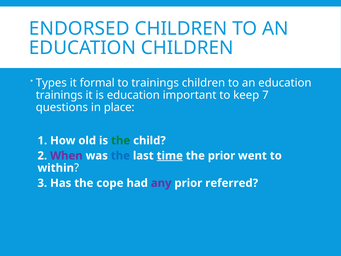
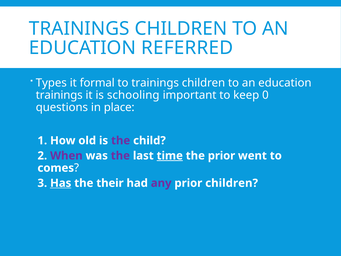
ENDORSED: ENDORSED -> TRAININGS (79, 29)
EDUCATION CHILDREN: CHILDREN -> REFERRED (187, 48)
is education: education -> schooling (133, 95)
7: 7 -> 0 (265, 95)
the colour: green -> purple (121, 140)
the colour: blue -> purple (120, 156)
within: within -> comes (56, 168)
Has underline: none -> present (61, 183)
cope: cope -> their (110, 183)
prior referred: referred -> children (232, 183)
